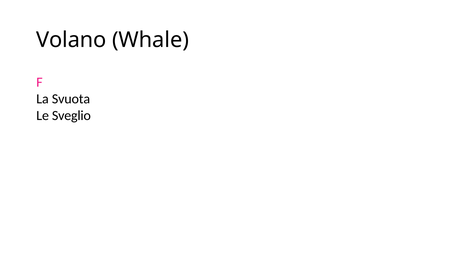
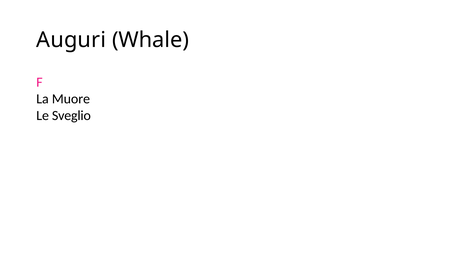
Volano: Volano -> Auguri (71, 40)
Svuota: Svuota -> Muore (71, 99)
